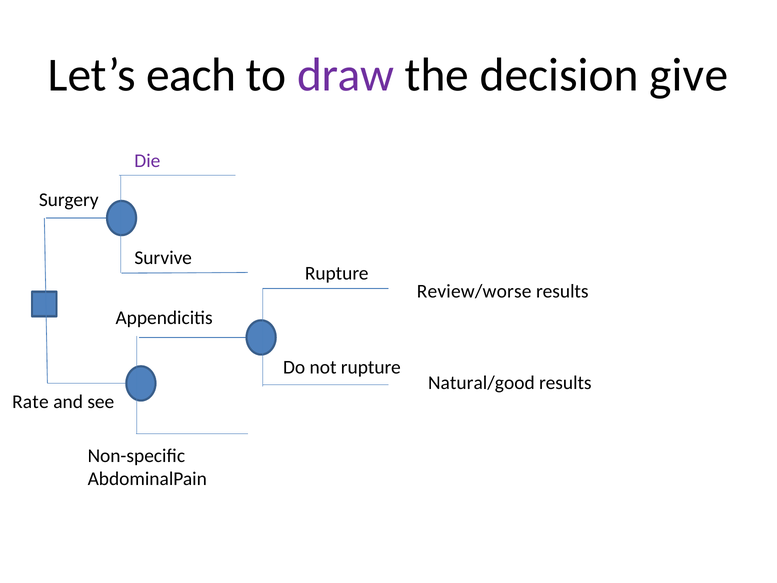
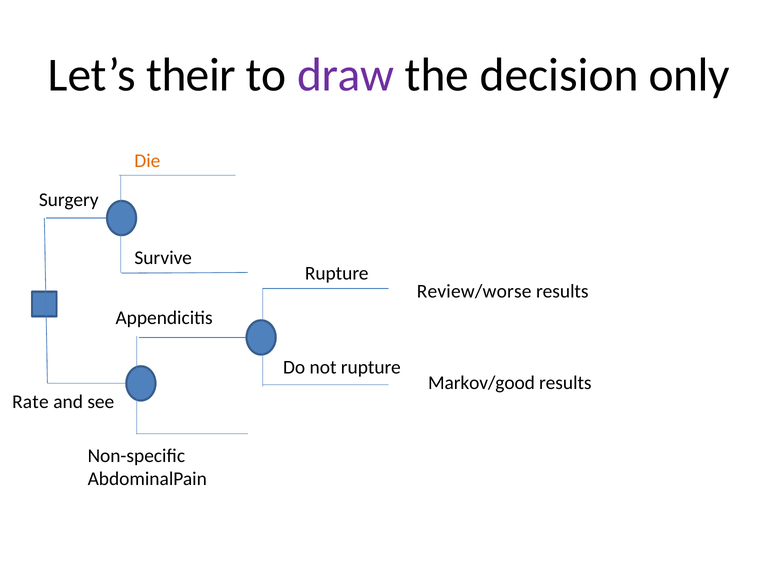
each: each -> their (191, 75)
give: give -> only (689, 75)
Die colour: purple -> orange (147, 161)
Natural/good: Natural/good -> Markov/good (481, 383)
